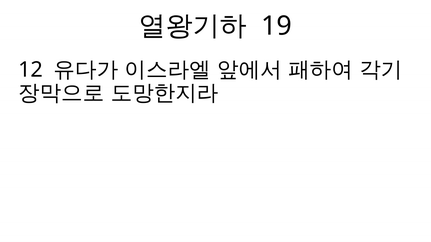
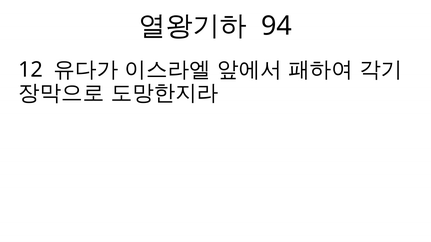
19: 19 -> 94 (277, 26)
